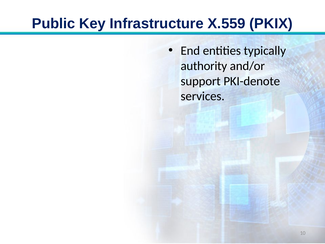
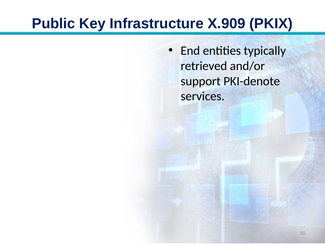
X.559: X.559 -> X.909 (226, 23)
authority: authority -> retrieved (204, 66)
